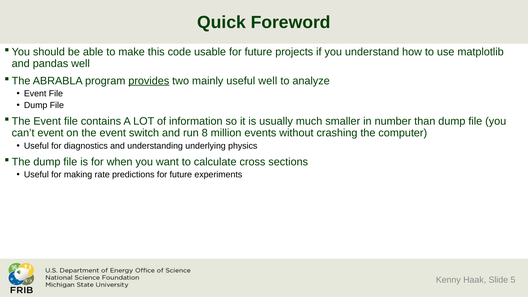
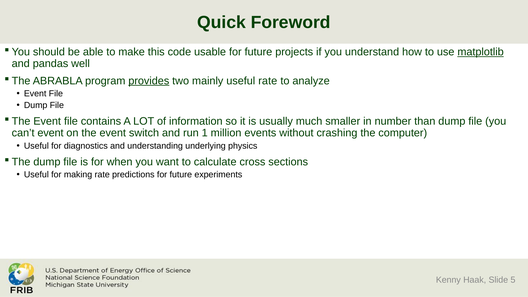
matplotlib underline: none -> present (481, 52)
useful well: well -> rate (268, 81)
8: 8 -> 1 (205, 133)
